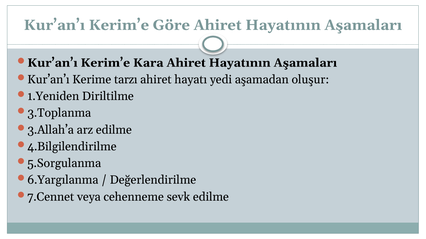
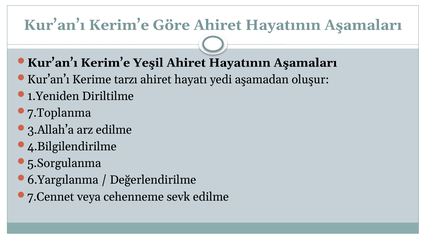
Kara: Kara -> Yeşil (148, 63)
3.Toplanma: 3.Toplanma -> 7.Toplanma (59, 113)
